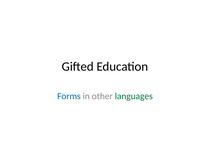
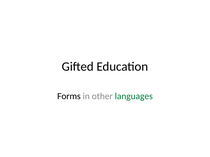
Forms colour: blue -> black (69, 97)
